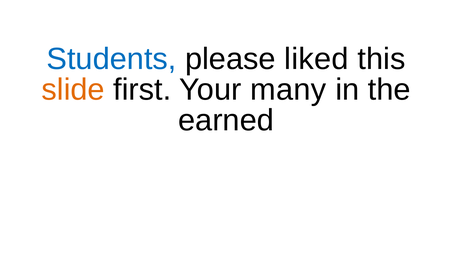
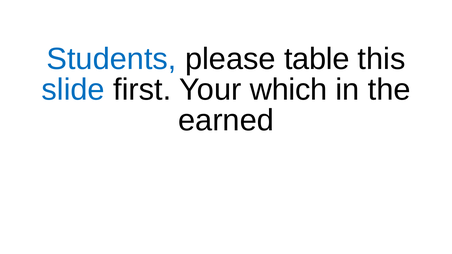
liked: liked -> table (317, 59)
slide colour: orange -> blue (73, 90)
many: many -> which (289, 90)
